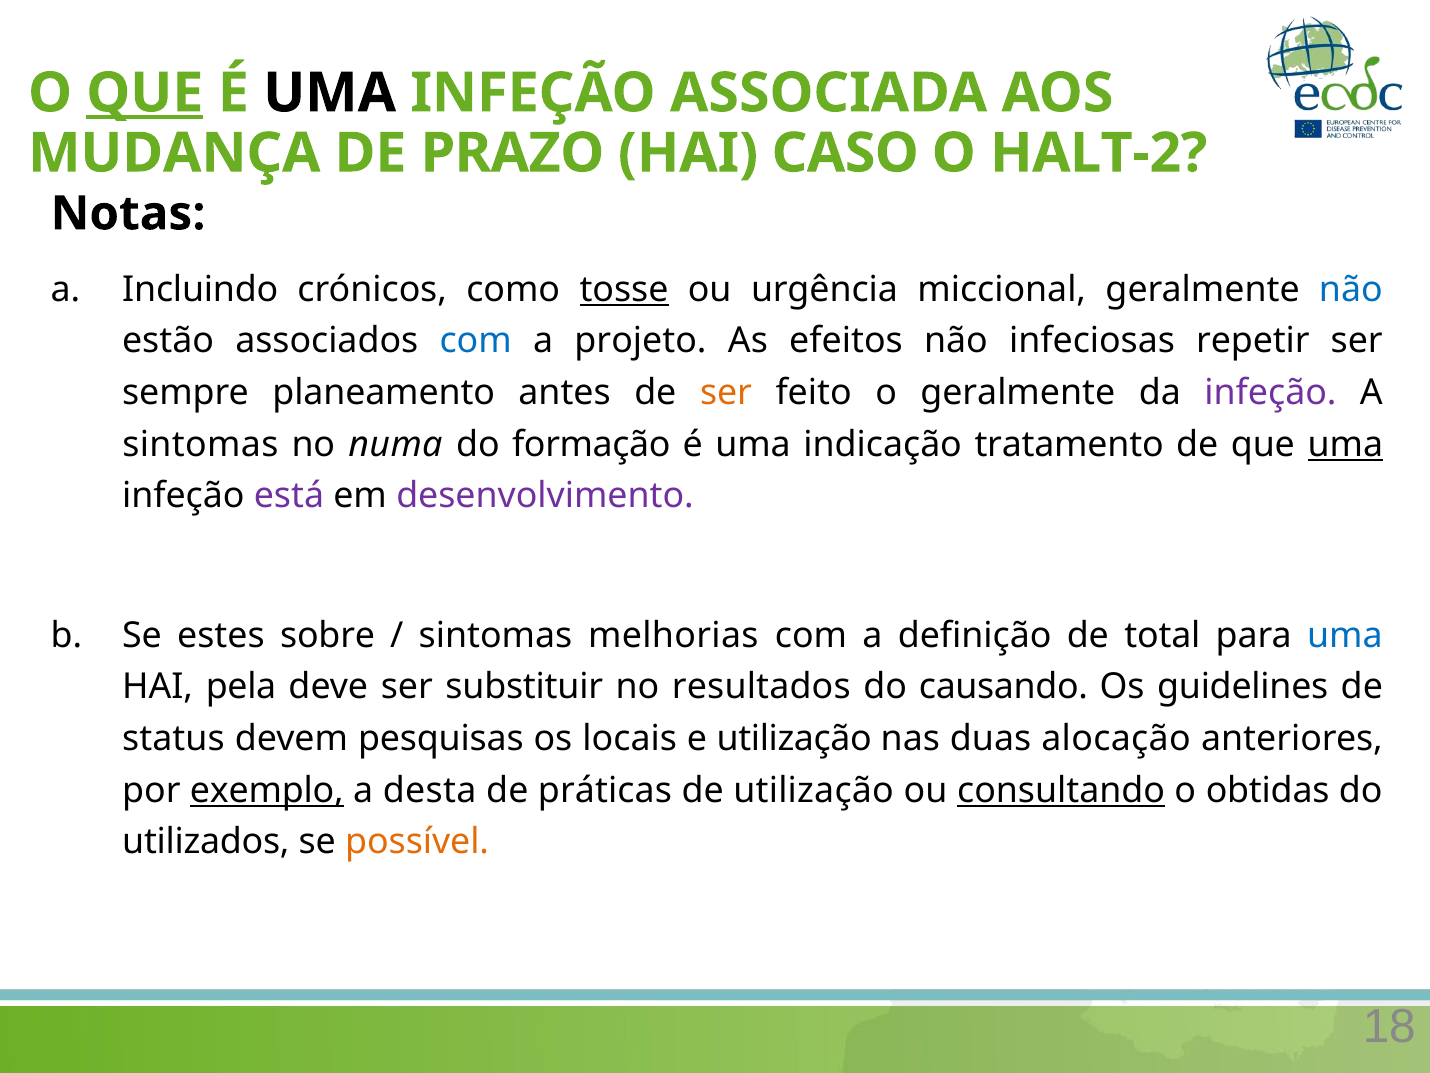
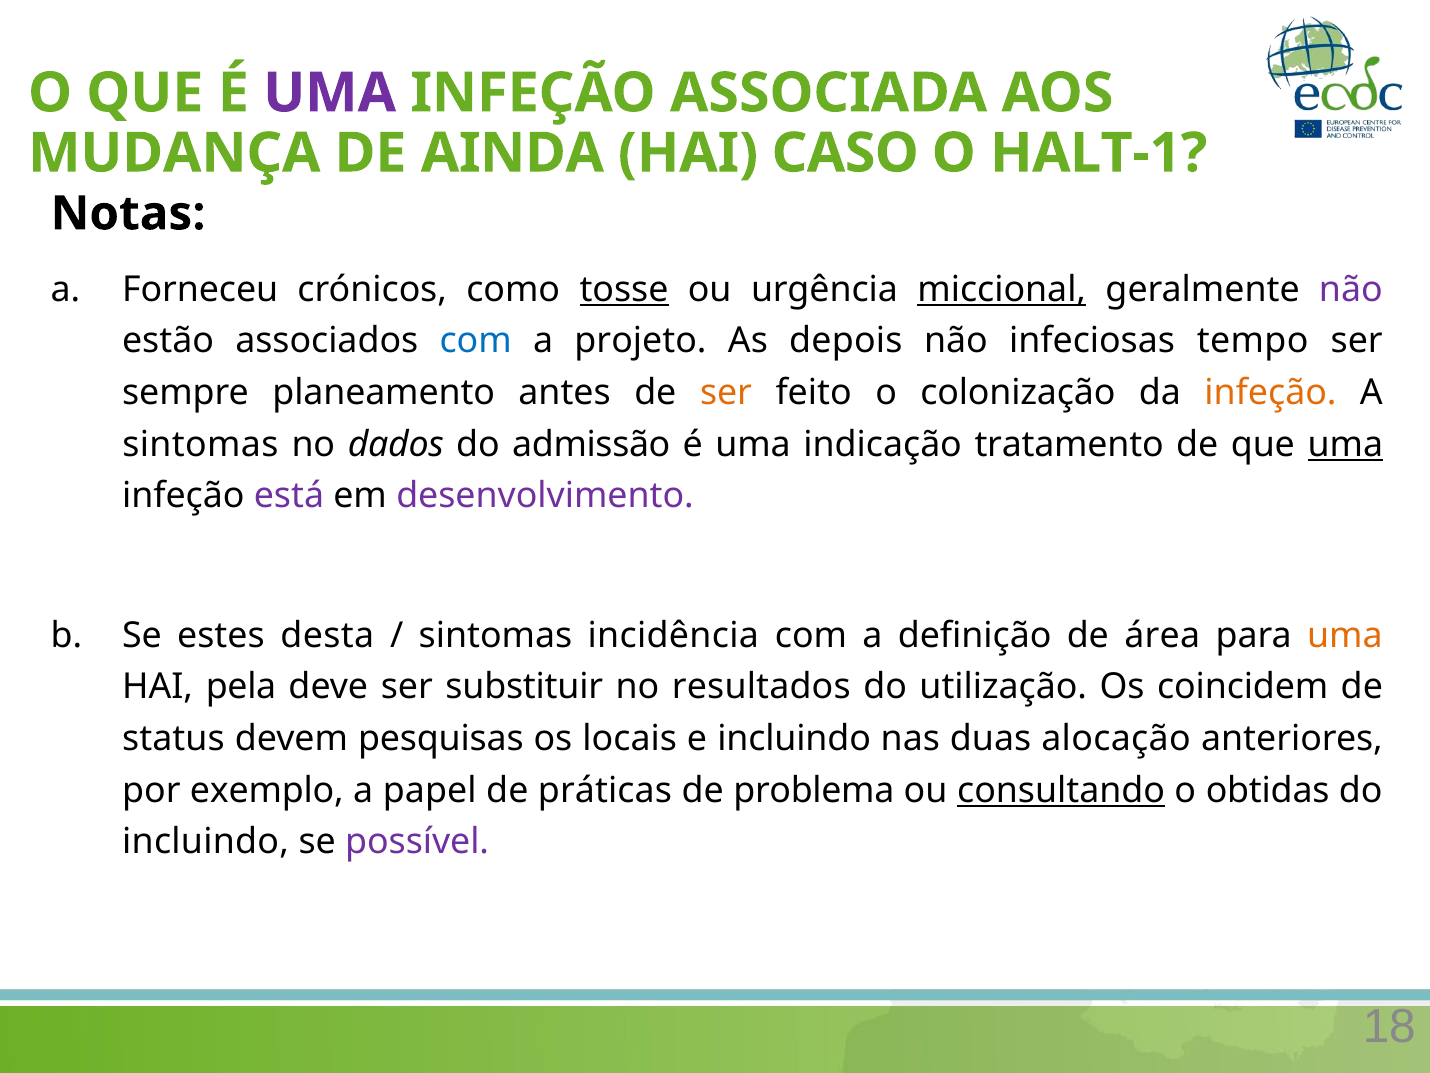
QUE underline: present -> none (145, 93)
UMA colour: black -> purple (330, 93)
PRAZO: PRAZO -> AINDA (512, 153)
HALT-2: HALT-2 -> HALT-1 (1099, 153)
Incluindo: Incluindo -> Forneceu (200, 289)
miccional underline: none -> present (1002, 289)
não colour: blue -> purple (1351, 289)
efeitos: efeitos -> depois (846, 341)
repetir: repetir -> tempo (1253, 341)
o geralmente: geralmente -> colonização (1018, 393)
infeção colour: purple -> orange (1270, 393)
numa: numa -> dados (396, 444)
formação: formação -> admissão (591, 444)
sobre: sobre -> desta (327, 635)
melhorias: melhorias -> incidência (673, 635)
total: total -> área (1162, 635)
uma colour: blue -> orange (1345, 635)
causando: causando -> utilização (1003, 687)
guidelines: guidelines -> coincidem (1243, 687)
e utilização: utilização -> incluindo (794, 738)
exemplo underline: present -> none (267, 790)
desta: desta -> papel (430, 790)
de utilização: utilização -> problema (814, 790)
utilizados: utilizados -> incluindo (206, 841)
possível colour: orange -> purple (417, 841)
